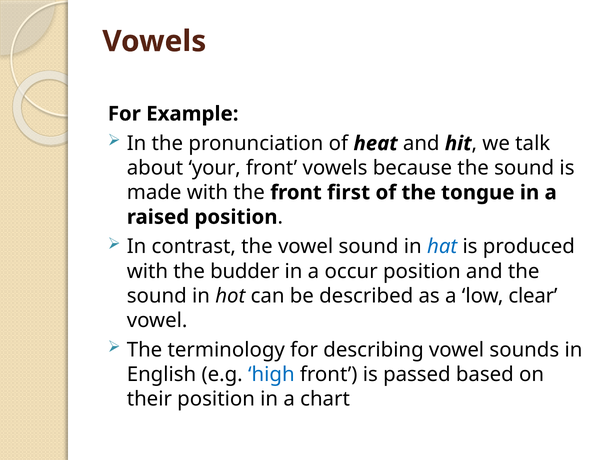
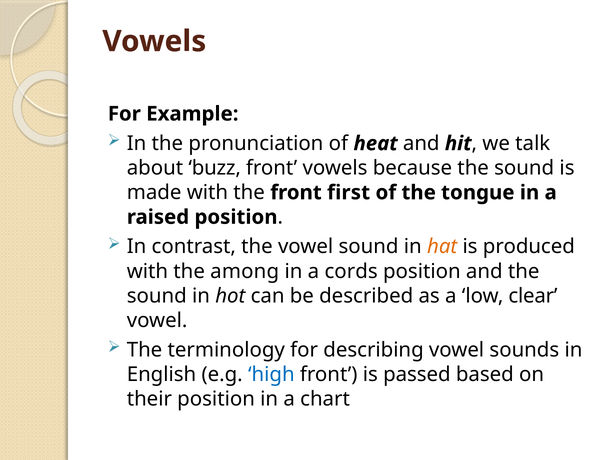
your: your -> buzz (215, 168)
hat colour: blue -> orange (442, 247)
budder: budder -> among (245, 271)
occur: occur -> cords (351, 271)
